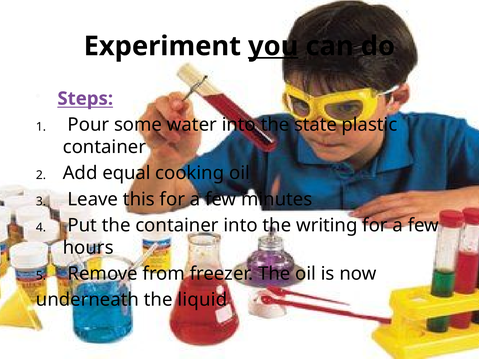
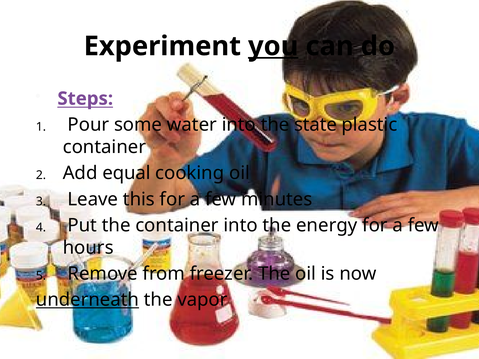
writing: writing -> energy (327, 225)
underneath underline: none -> present (87, 300)
liquid: liquid -> vapor (202, 300)
